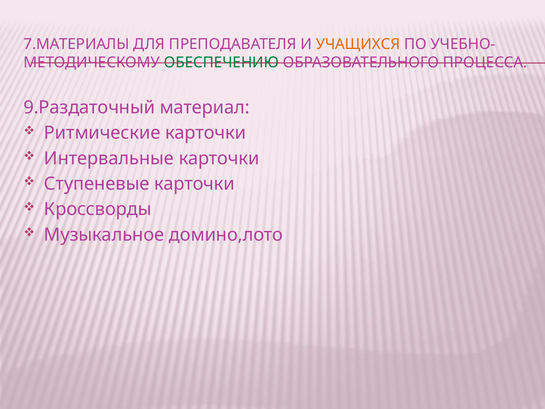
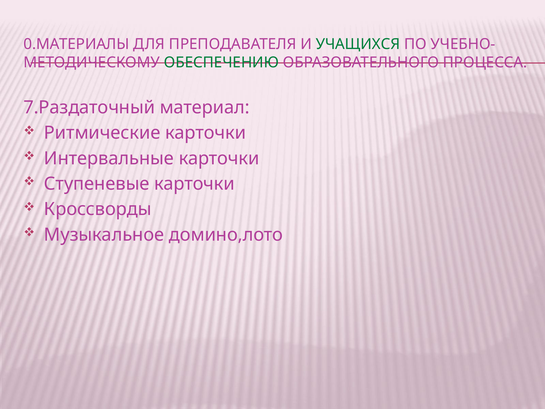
7.МАТЕРИАЛЫ: 7.МАТЕРИАЛЫ -> 0.МАТЕРИАЛЫ (76, 44)
УЧАЩИХСЯ colour: orange -> green (358, 44)
9.Раздаточный: 9.Раздаточный -> 7.Раздаточный (89, 107)
